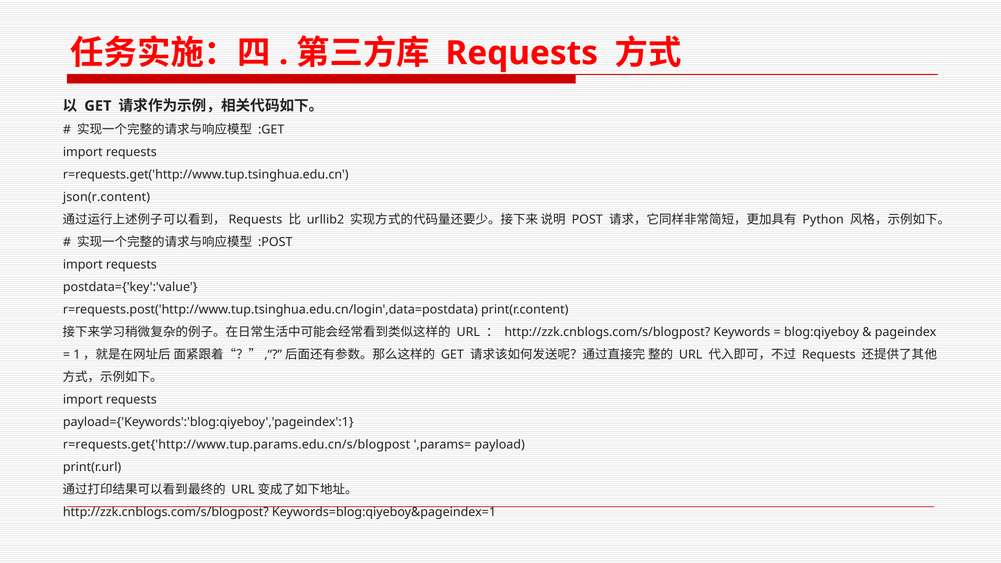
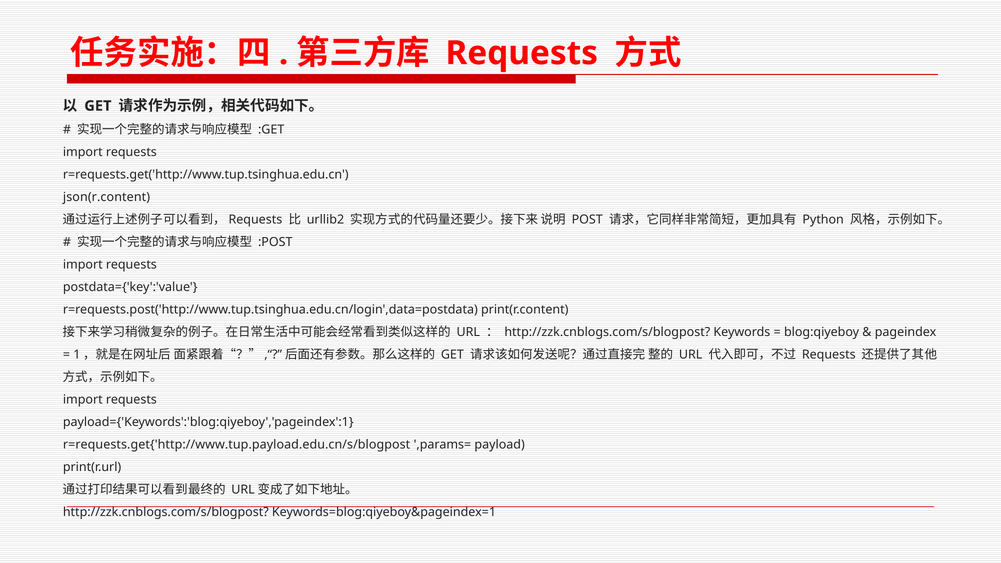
r=requests.get{'http://www.tup.params.edu.cn/s/blogpost: r=requests.get{'http://www.tup.params.edu.cn/s/blogpost -> r=requests.get{'http://www.tup.payload.edu.cn/s/blogpost (237, 445)
